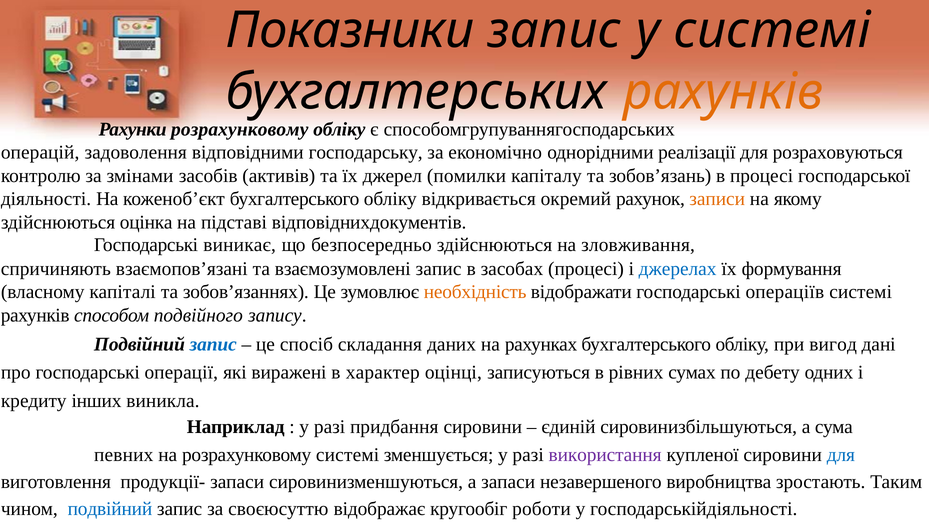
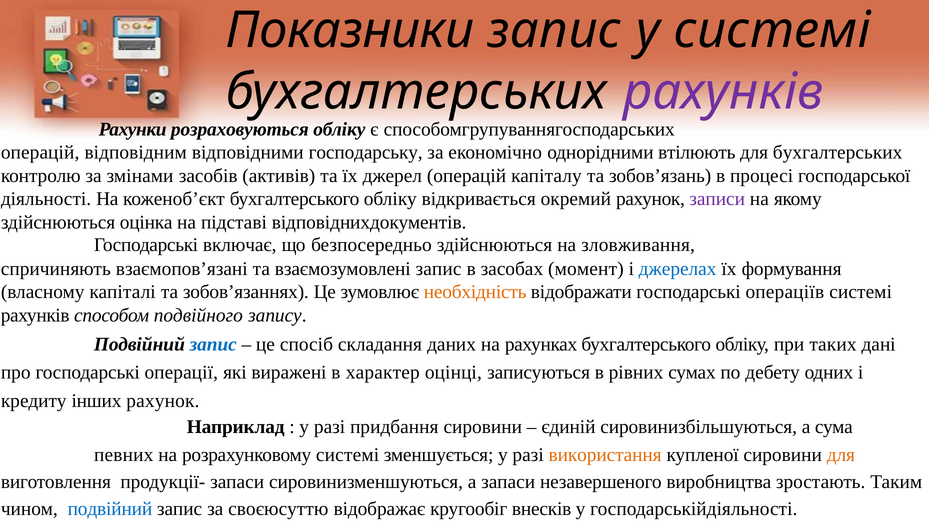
рахунків colour: orange -> purple (724, 92)
Рахунки розрахунковому: розрахунковому -> розраховуються (240, 129)
задоволення: задоволення -> відповідним (136, 152)
реалізації: реалізації -> втілюють (697, 152)
для розраховуються: розраховуються -> бухгалтерських (838, 152)
джерел помилки: помилки -> операцій (467, 176)
записи colour: orange -> purple (717, 199)
виникає: виникає -> включає (240, 245)
засобах процесі: процесі -> момент (586, 268)
вигод: вигод -> таких (833, 344)
інших виникла: виникла -> рахунок (163, 400)
використання colour: purple -> orange (605, 455)
для colour: blue -> orange (841, 455)
роботи: роботи -> внесків (542, 508)
